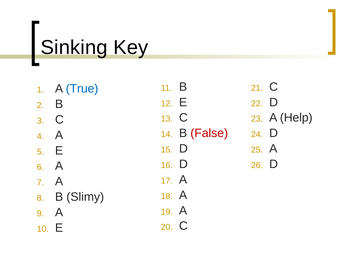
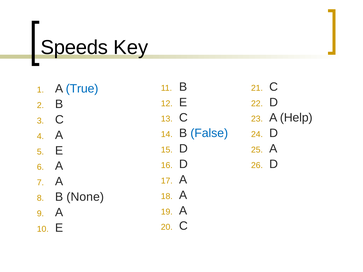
Sinking: Sinking -> Speeds (74, 47)
False colour: red -> blue (209, 133)
Slimy: Slimy -> None (85, 197)
